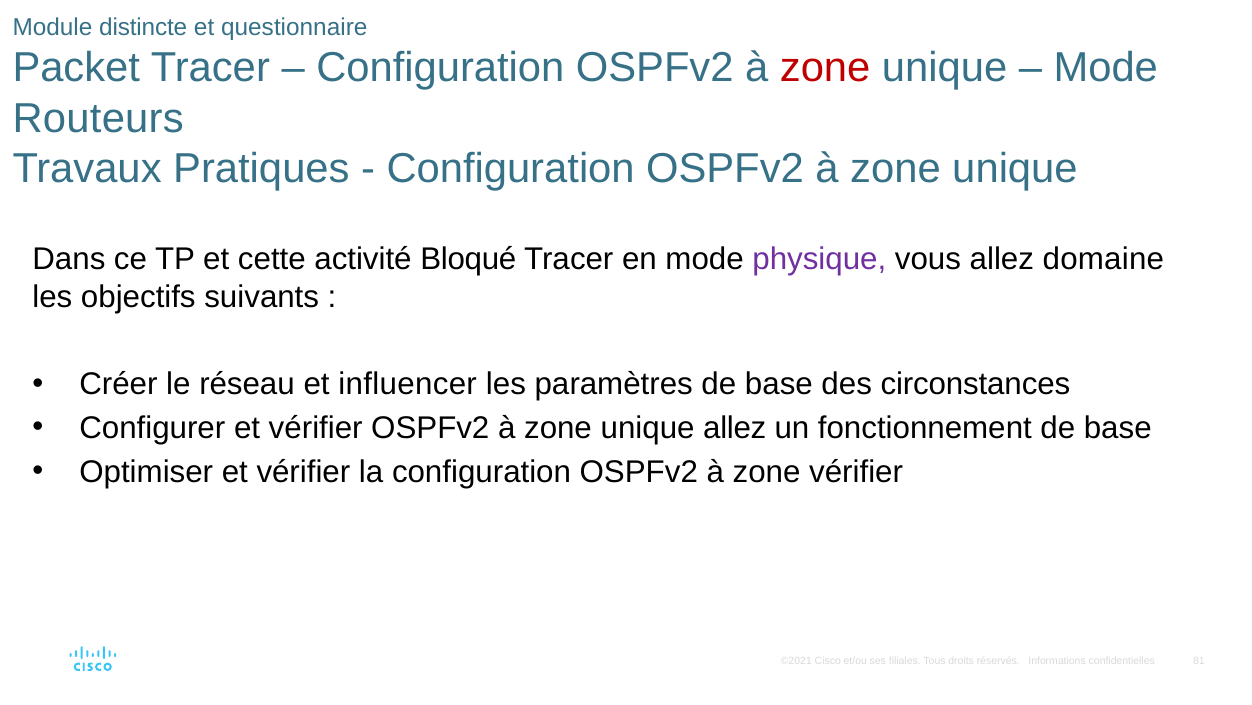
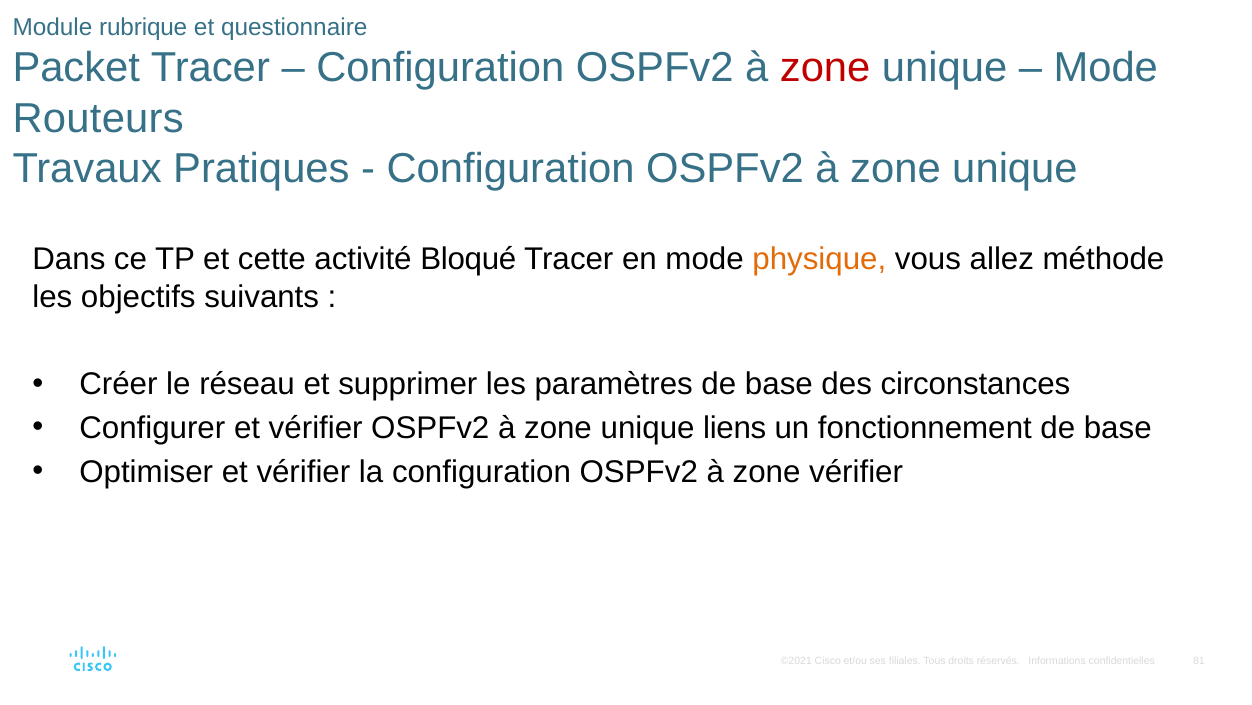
distincte: distincte -> rubrique (143, 27)
physique colour: purple -> orange (819, 259)
domaine: domaine -> méthode (1104, 259)
influencer: influencer -> supprimer (408, 384)
unique allez: allez -> liens (735, 428)
